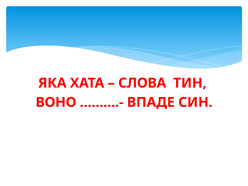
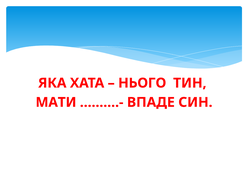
СЛОВА: СЛОВА -> НЬОГО (142, 83)
ВОНО: ВОНО -> МАТИ (56, 102)
